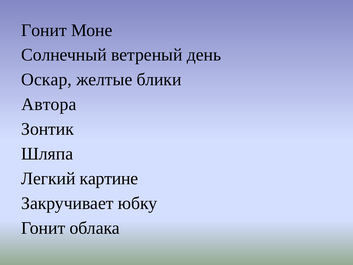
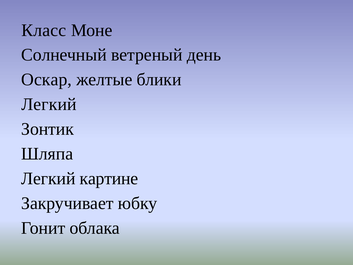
Гонит: Гонит -> Класс (44, 30)
Автора: Автора -> Легкий (49, 104)
